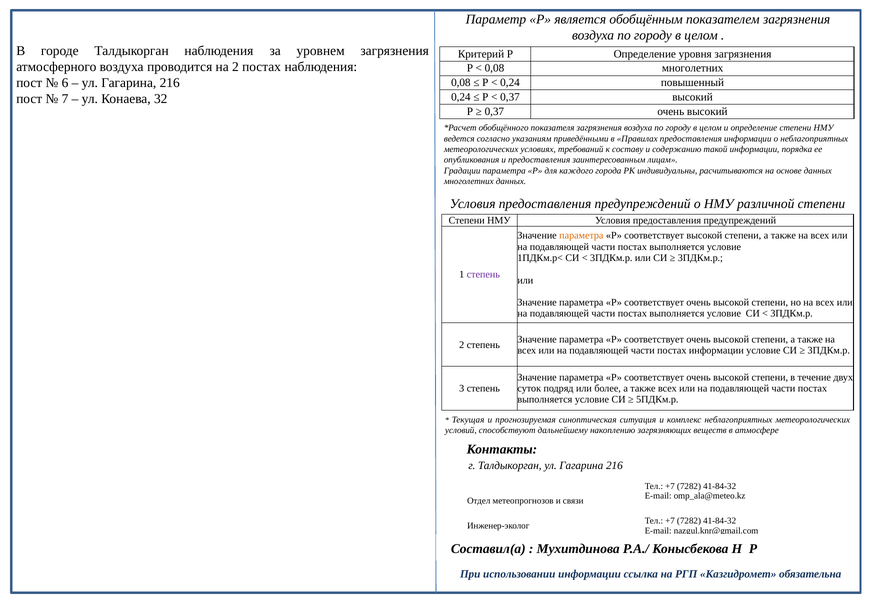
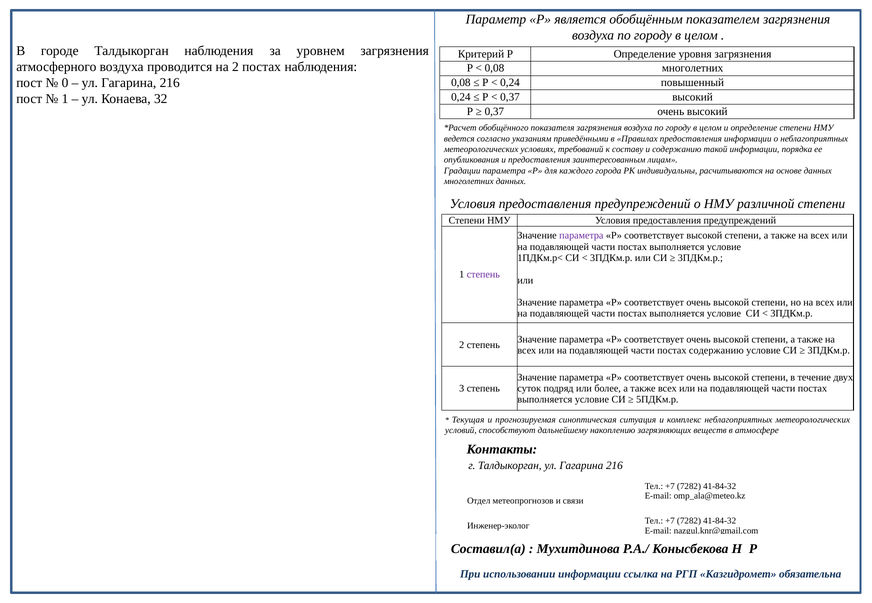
6: 6 -> 0 (65, 83)
7: 7 -> 1 (65, 99)
параметра colour: orange -> purple (581, 236)
постах информации: информации -> содержанию (716, 351)
